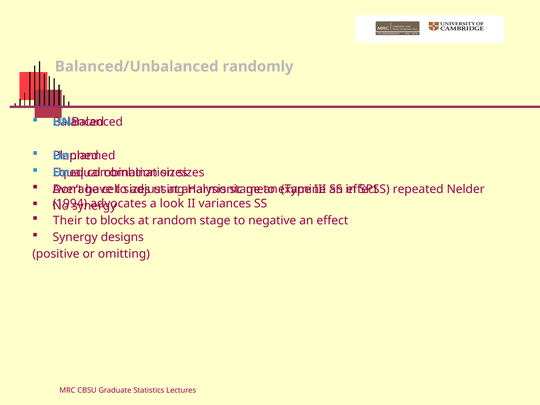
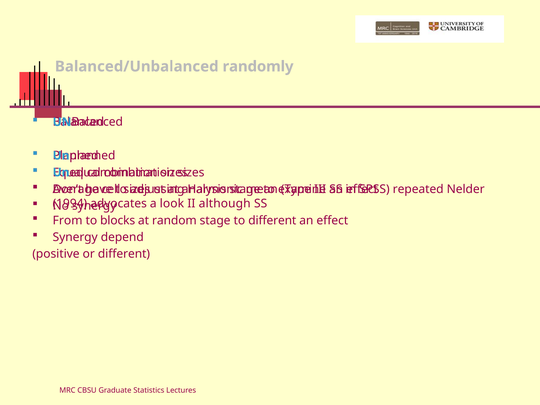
variances: variances -> although (225, 204)
Their: Their -> From (68, 220)
to negative: negative -> different (272, 220)
designs: designs -> depend (122, 237)
or omitting: omitting -> different (124, 254)
